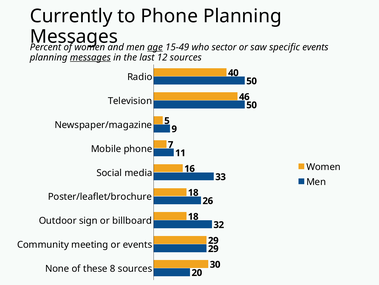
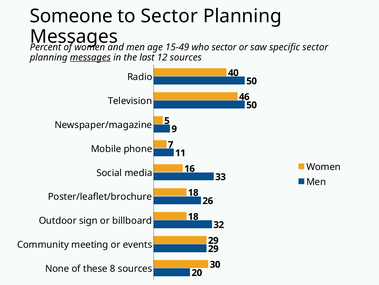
Currently: Currently -> Someone (71, 16)
to Phone: Phone -> Sector (169, 16)
age underline: present -> none (155, 47)
specific events: events -> sector (315, 47)
